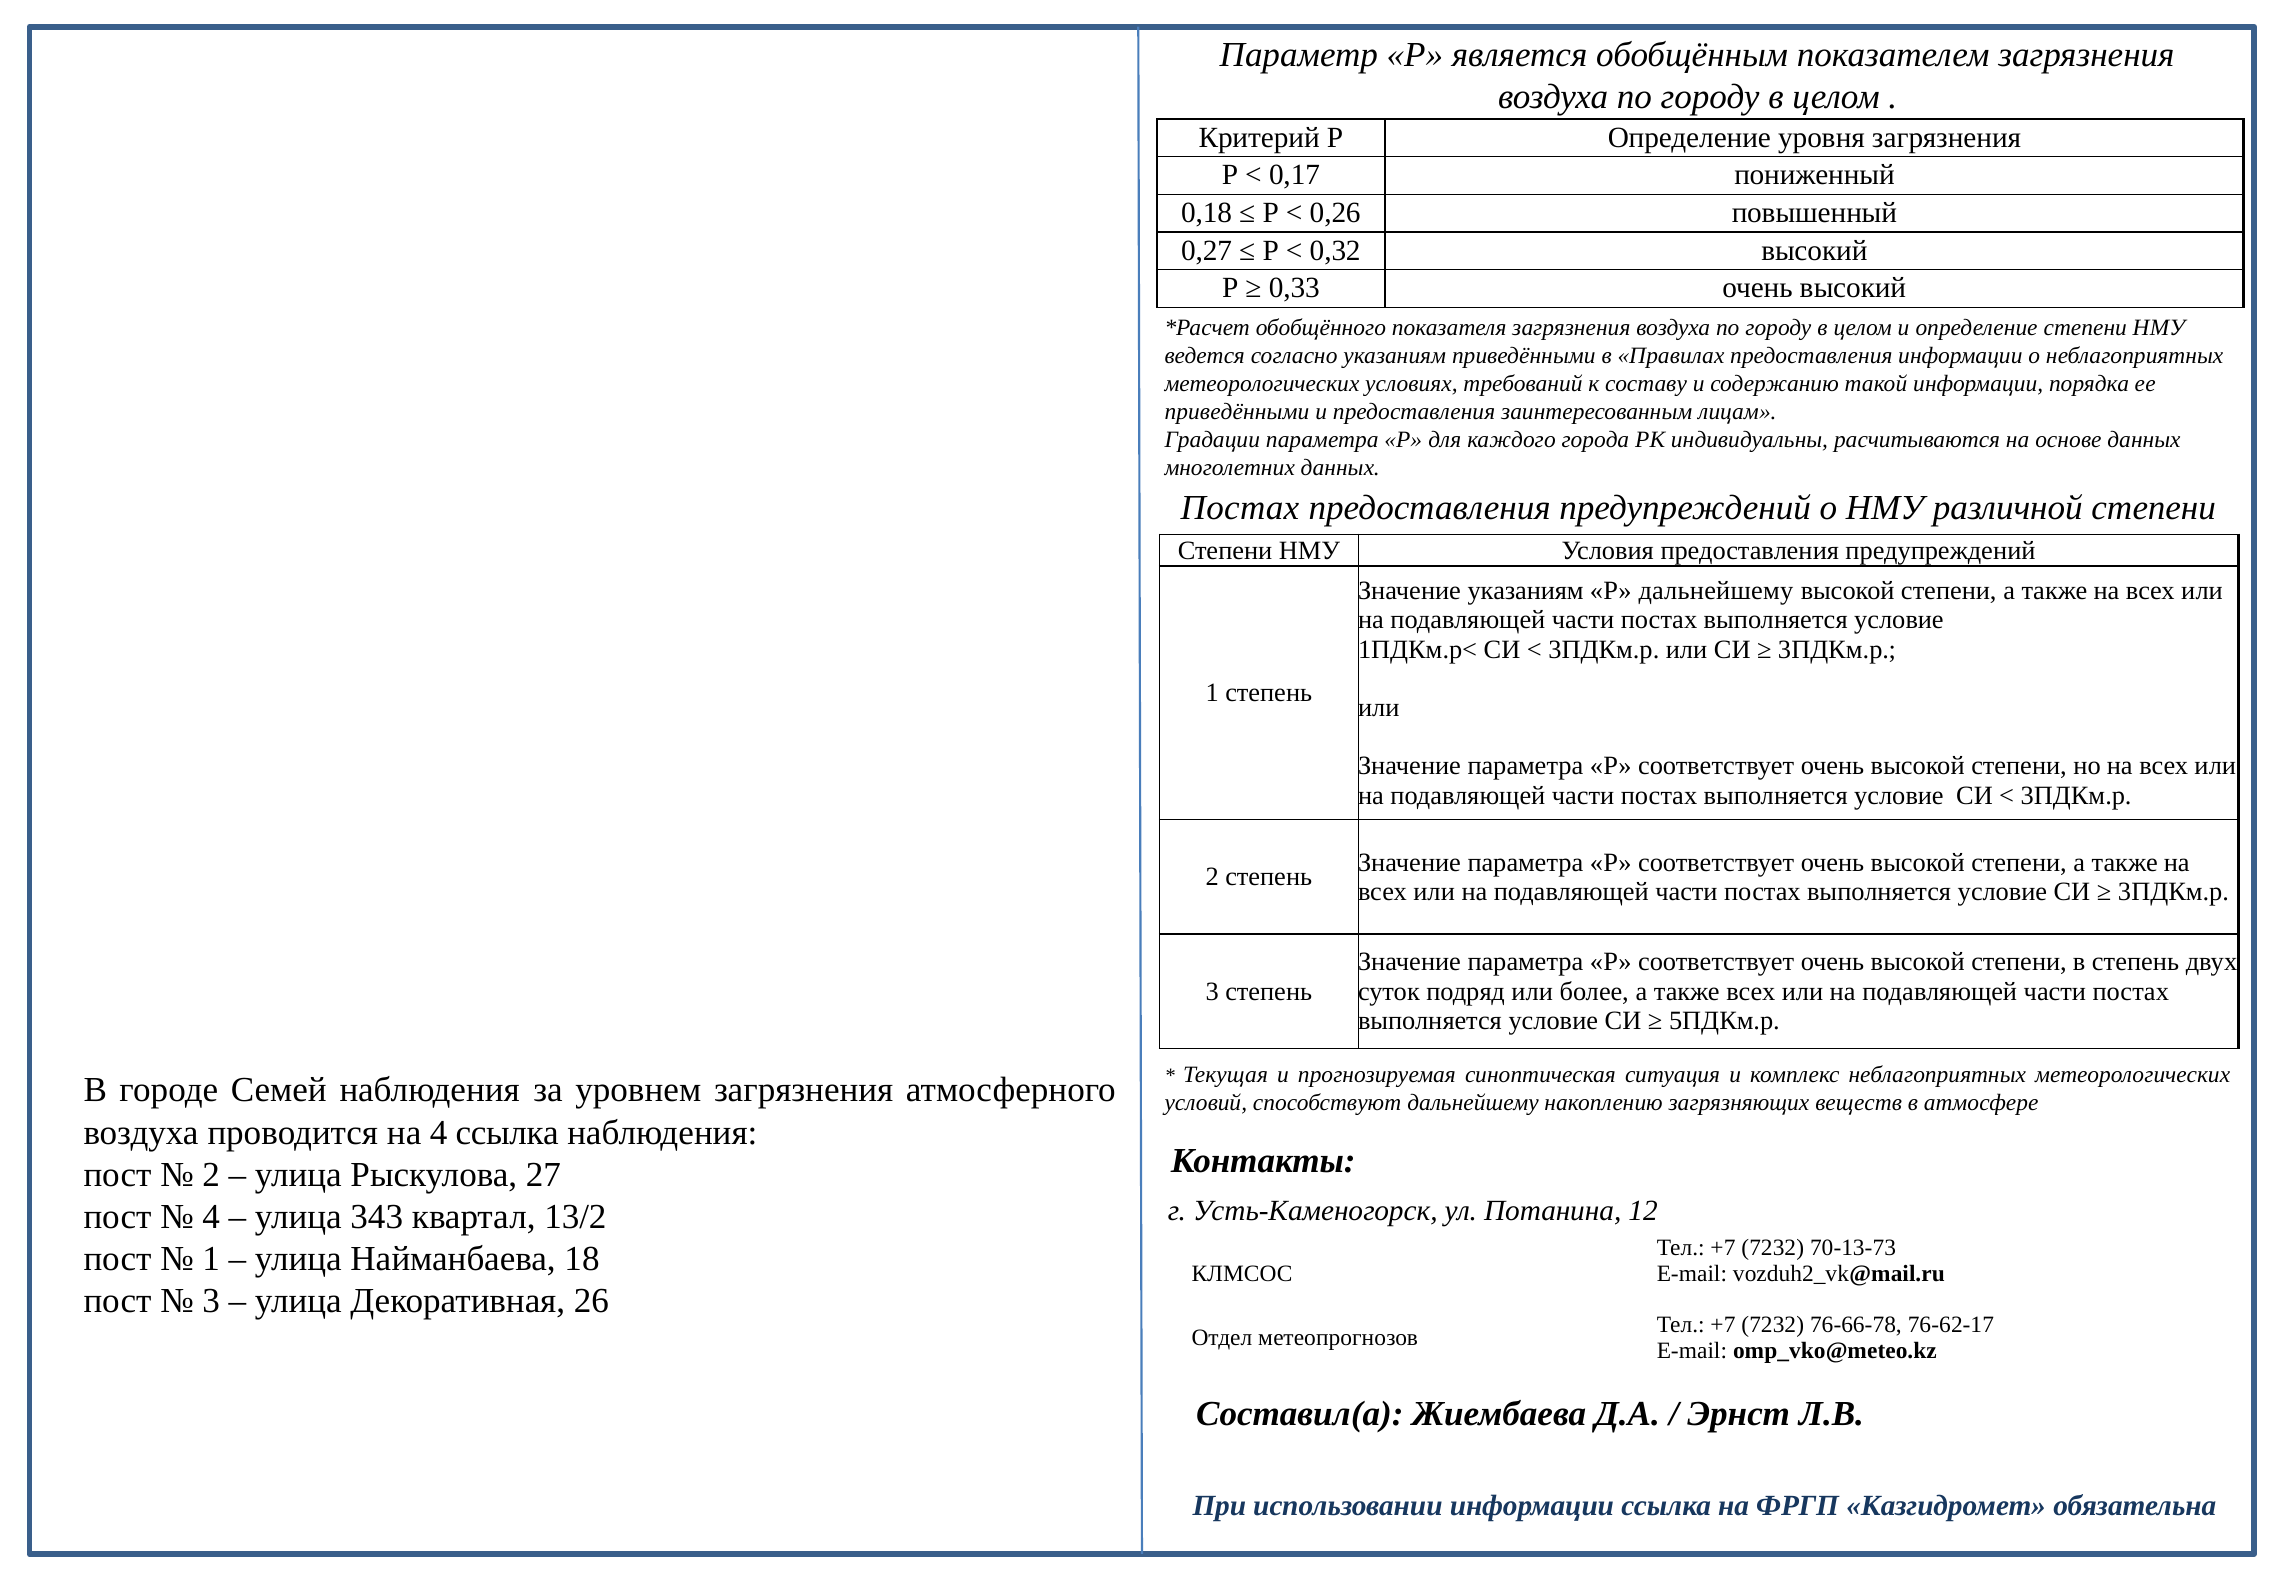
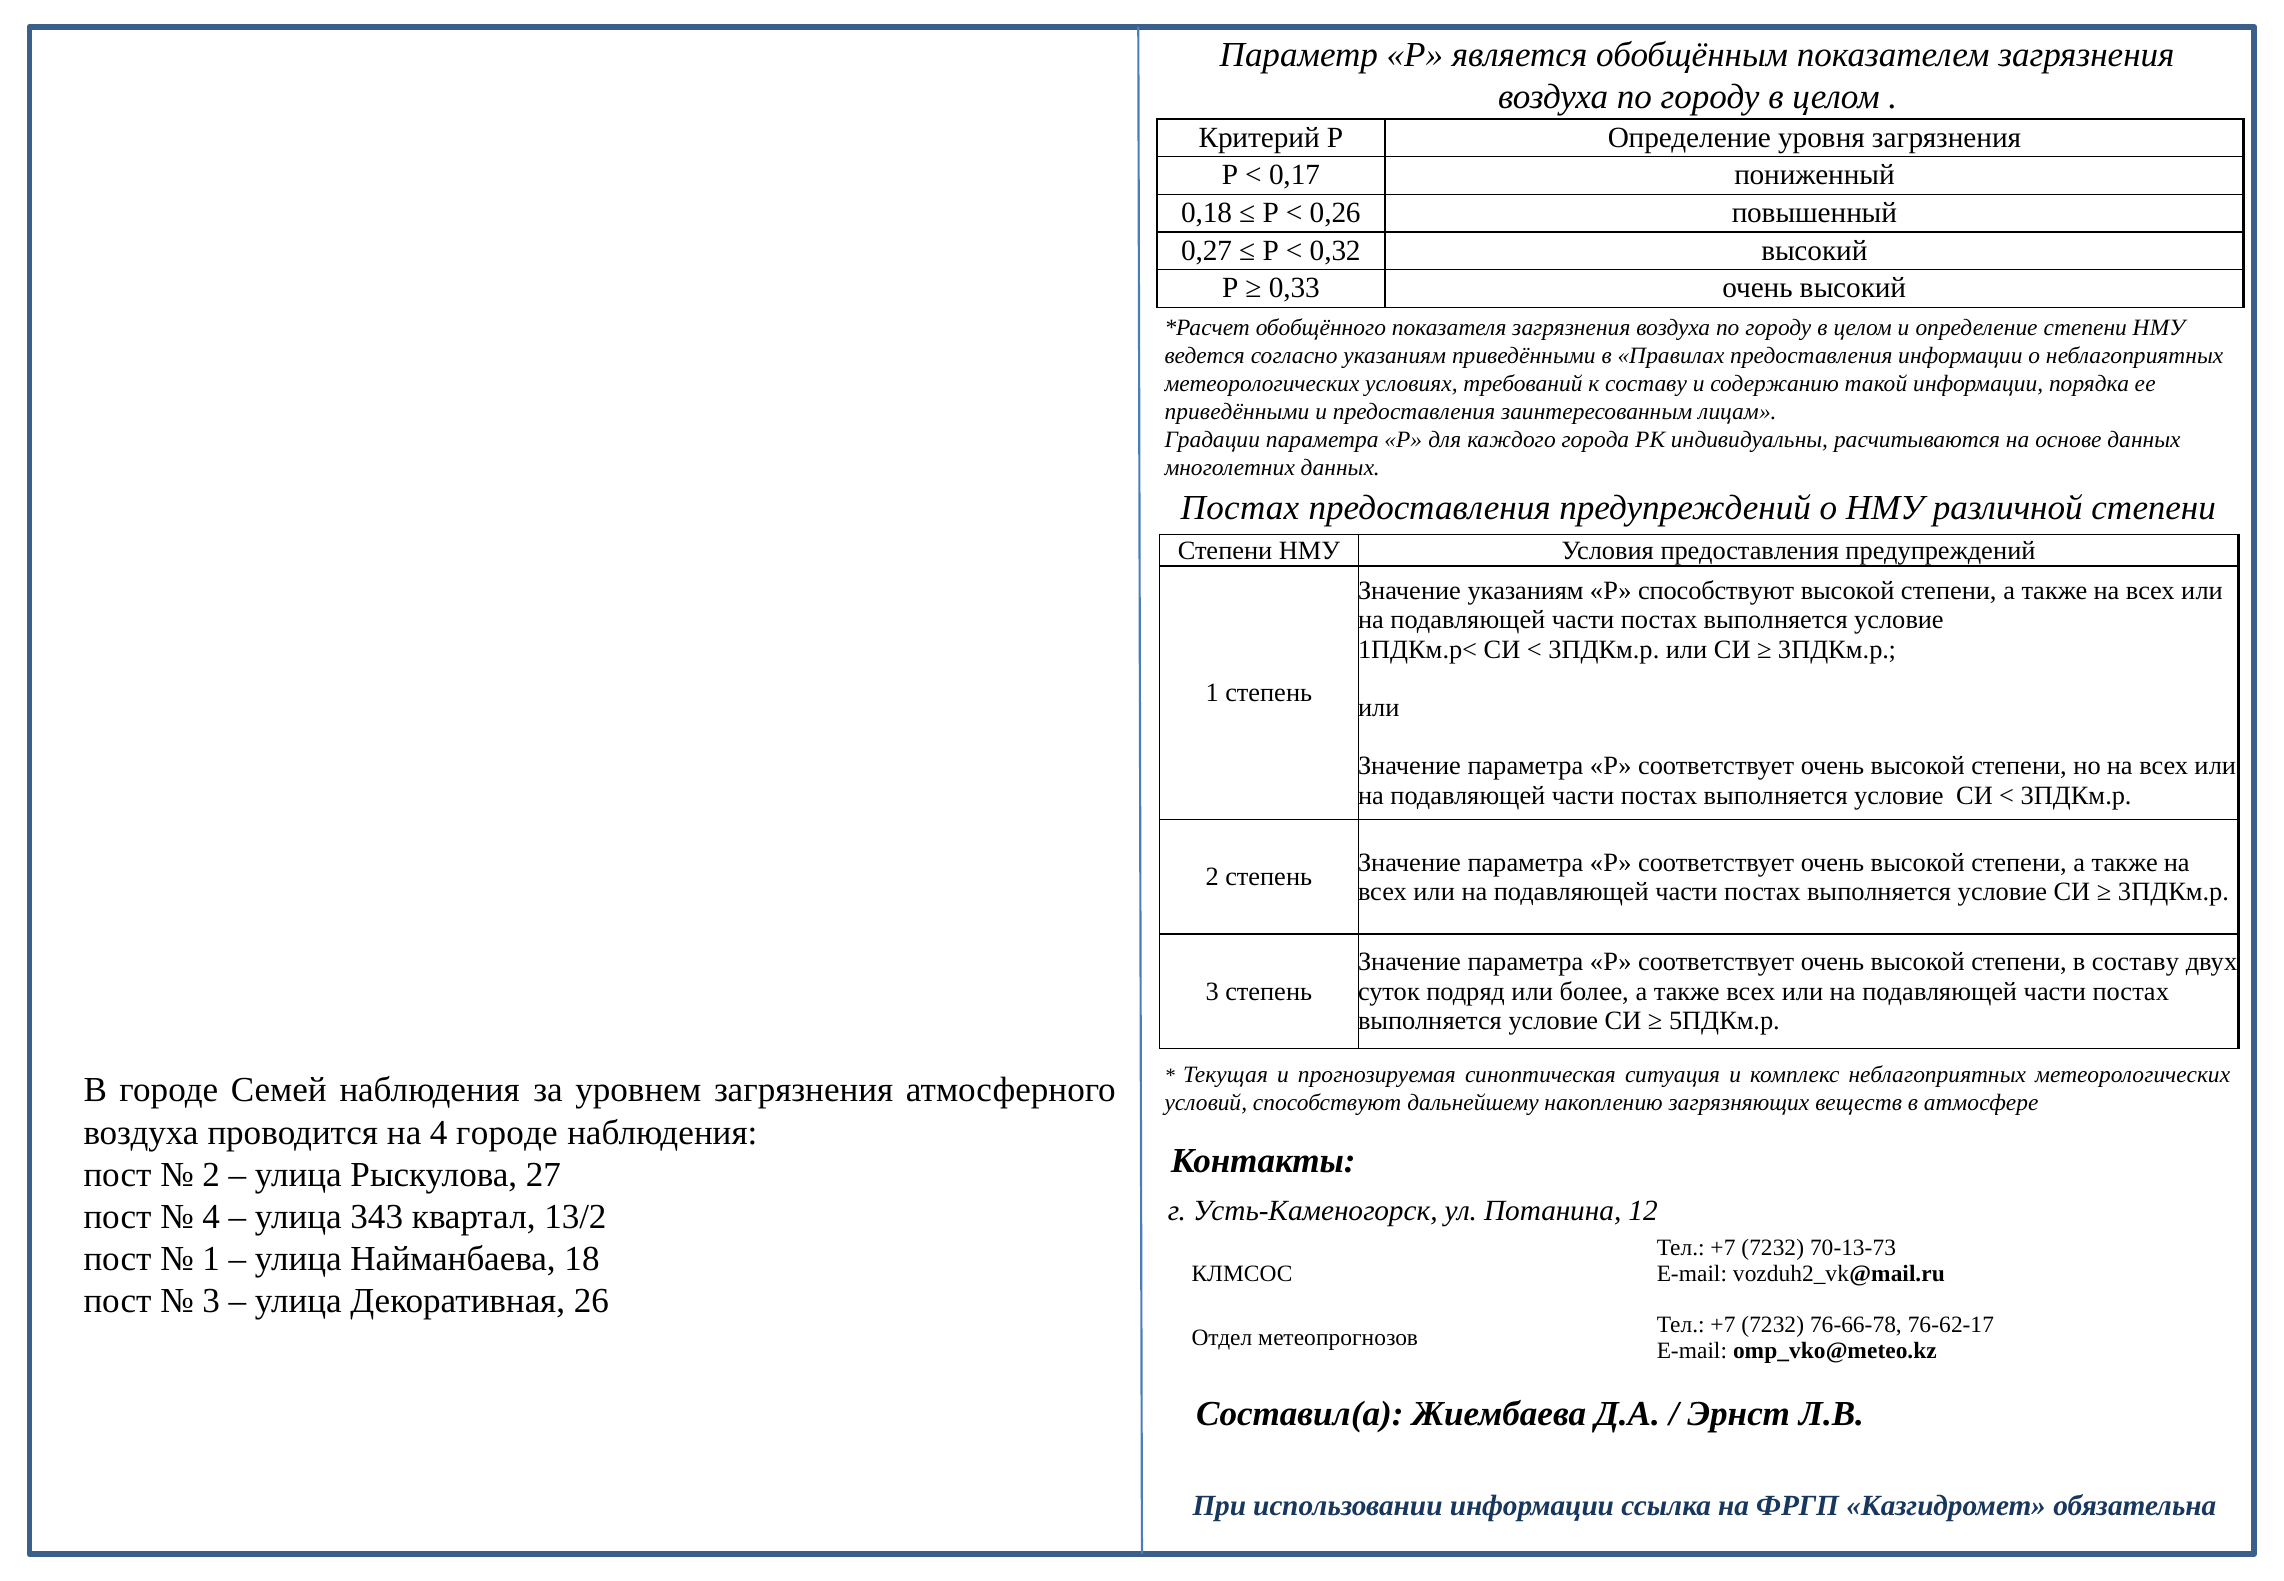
Р дальнейшему: дальнейшему -> способствуют (1716, 591)
в степень: степень -> составу (2135, 962)
4 ссылка: ссылка -> городе (507, 1133)
